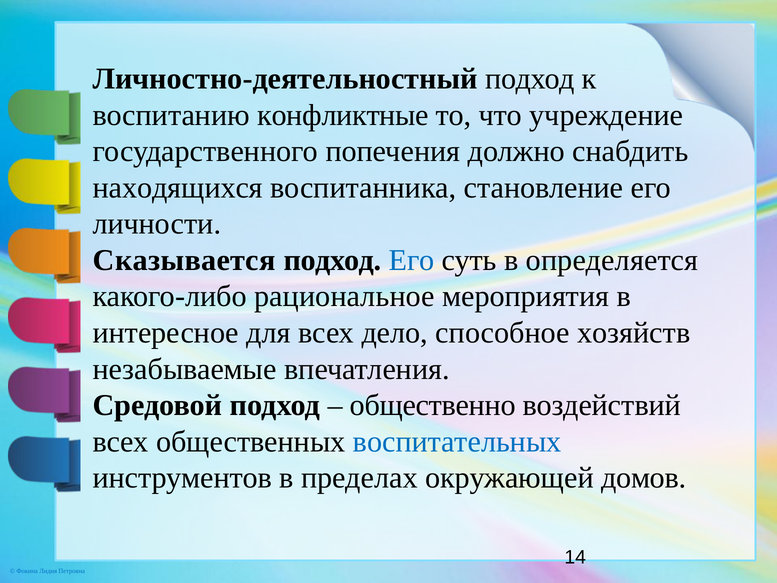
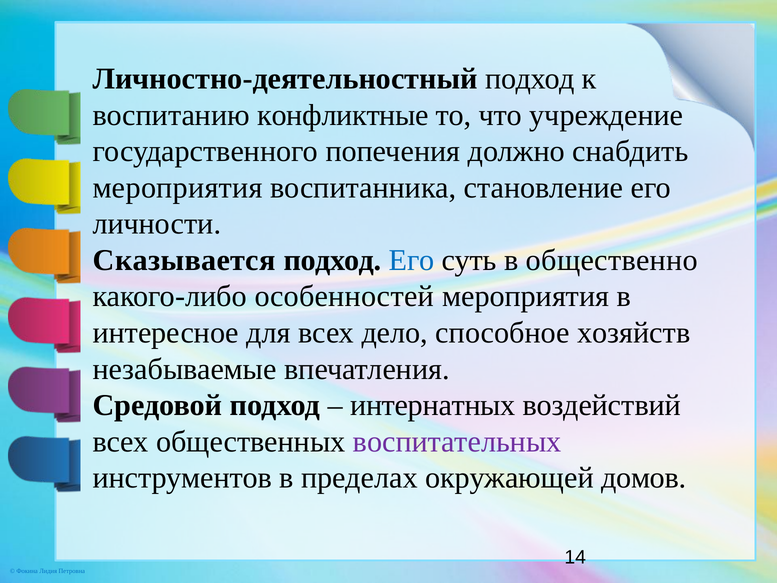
находящихся: находящихся -> мероприятия (178, 188)
определяется: определяется -> общественно (612, 260)
рациональное: рациональное -> особенностей (344, 296)
общественно: общественно -> интернатных (433, 405)
воспитательных colour: blue -> purple (457, 442)
